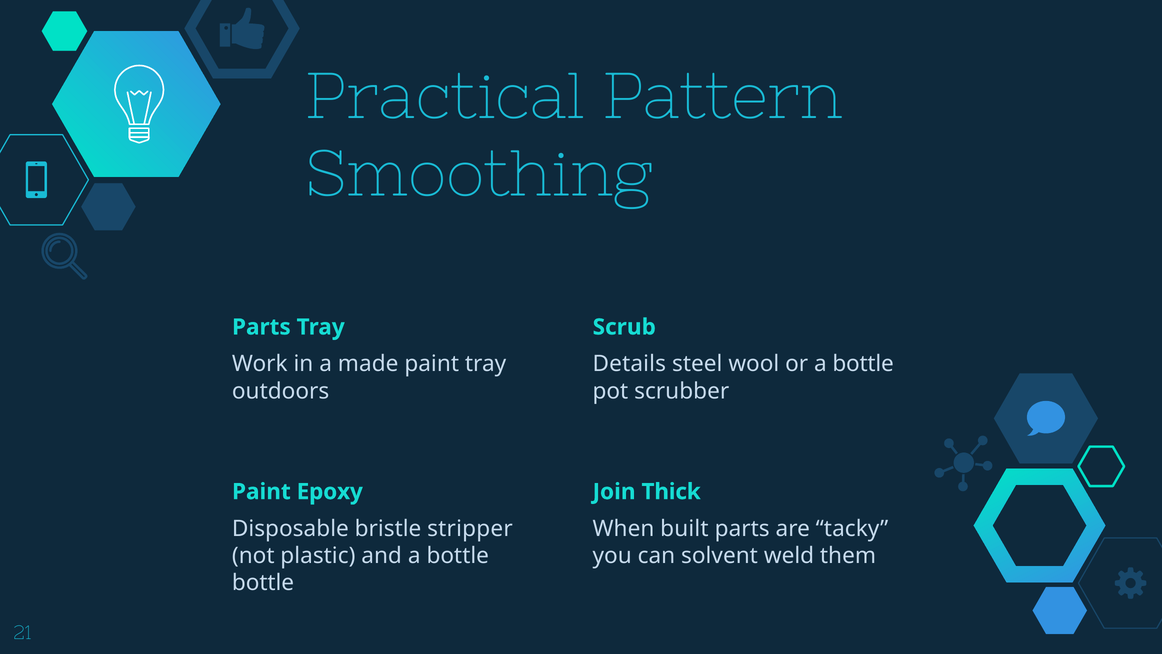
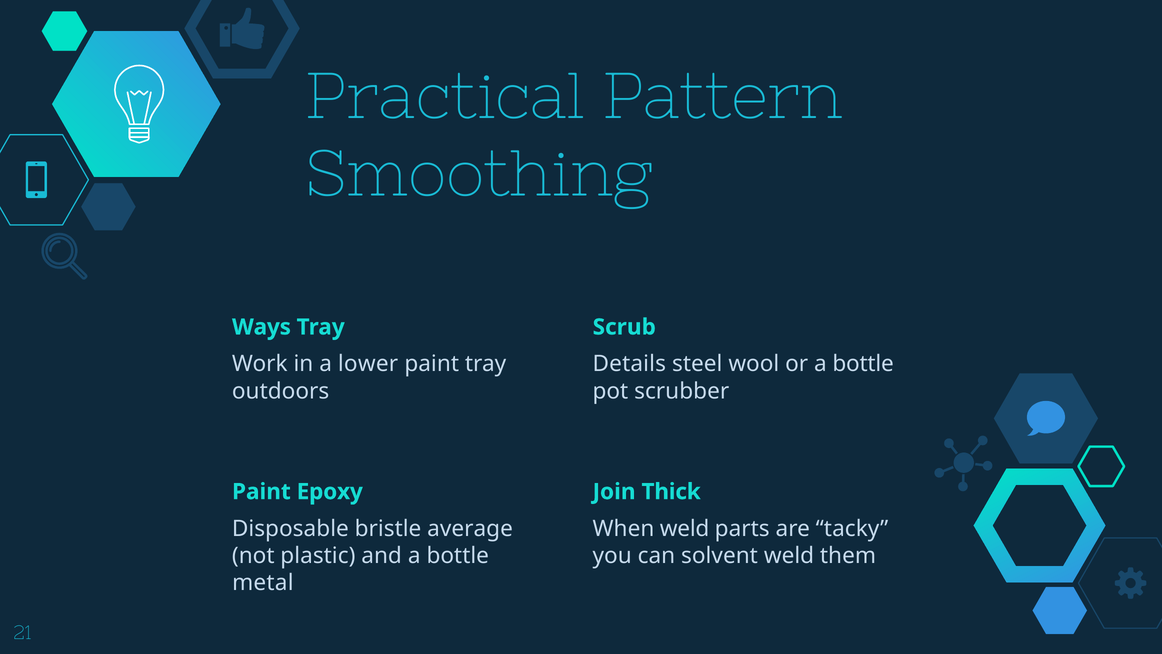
Parts: Parts -> Ways (261, 327)
made: made -> lower (368, 364)
stripper: stripper -> average (470, 528)
When built: built -> weld (685, 528)
bottle: bottle -> metal (263, 583)
